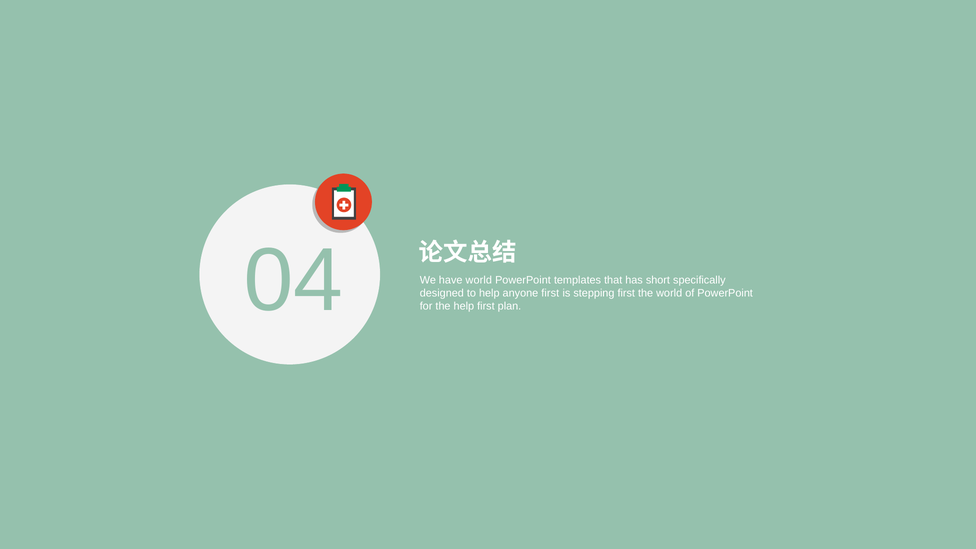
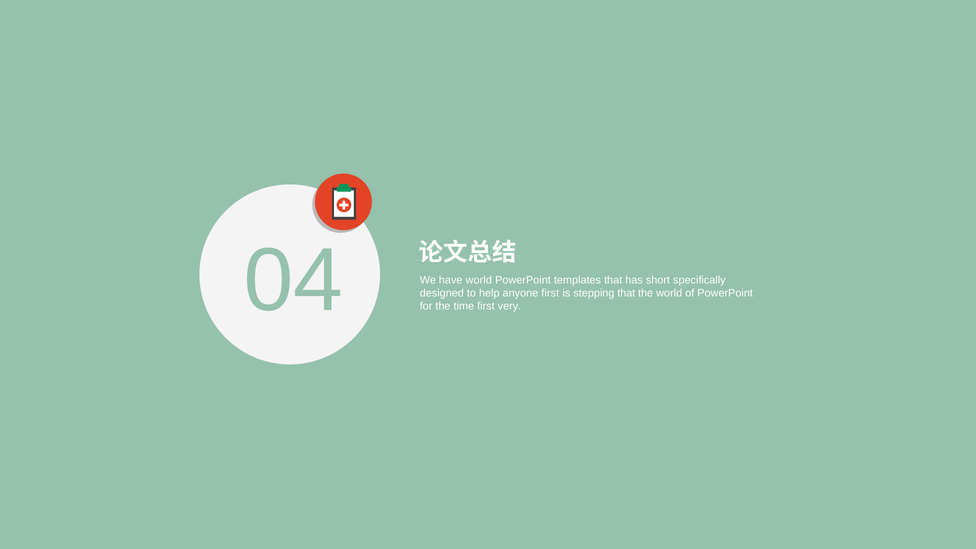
stepping first: first -> that (626, 293)
the help: help -> time (464, 306)
plan: plan -> very (509, 306)
